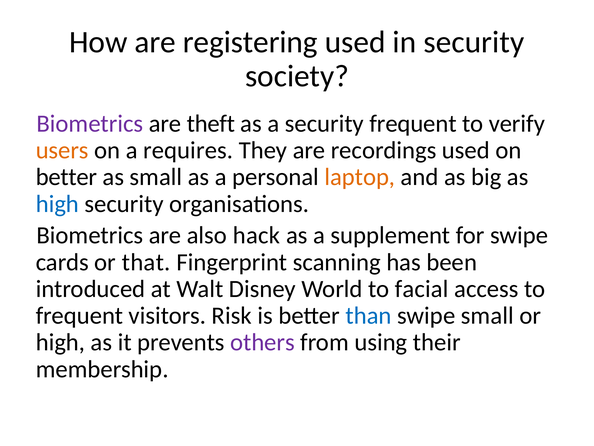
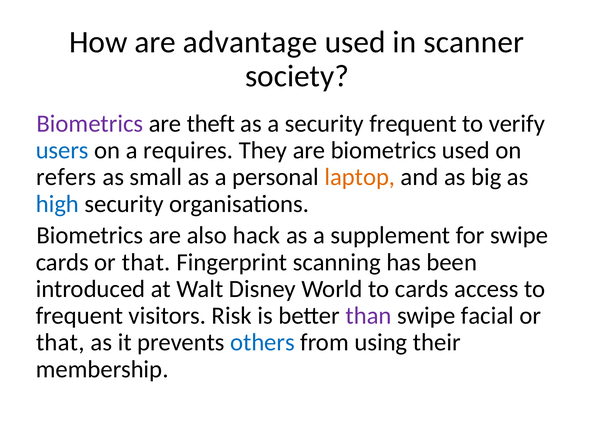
registering: registering -> advantage (250, 42)
in security: security -> scanner (474, 42)
users colour: orange -> blue (62, 150)
are recordings: recordings -> biometrics (384, 150)
better: better -> refers (66, 177)
to facial: facial -> cards (422, 289)
than colour: blue -> purple (368, 315)
swipe small: small -> facial (487, 315)
high: high -> that (60, 342)
others colour: purple -> blue (262, 342)
